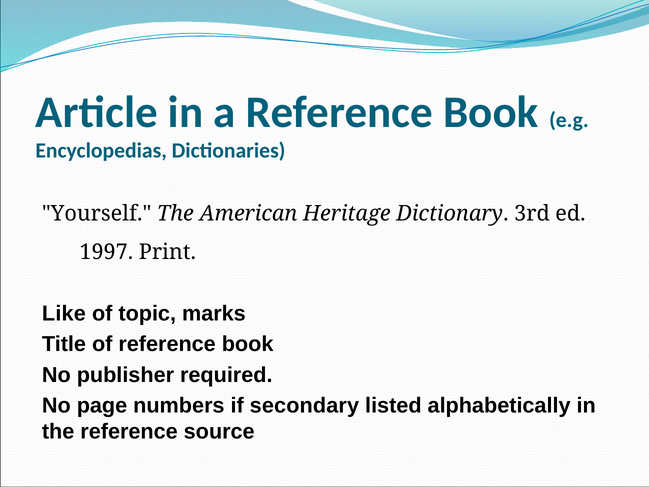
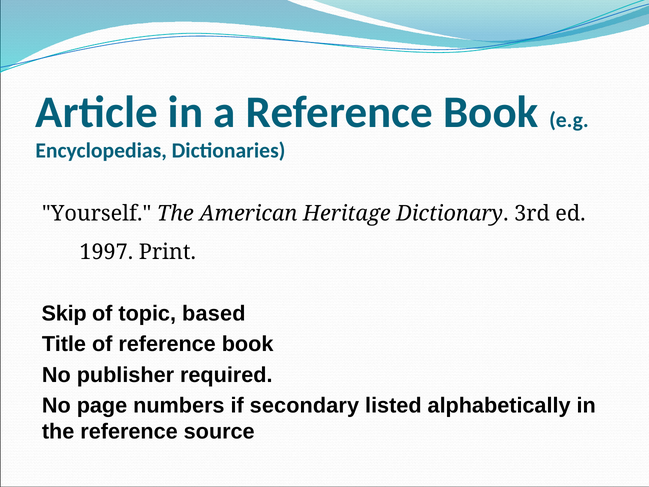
Like: Like -> Skip (64, 313)
marks: marks -> based (214, 313)
